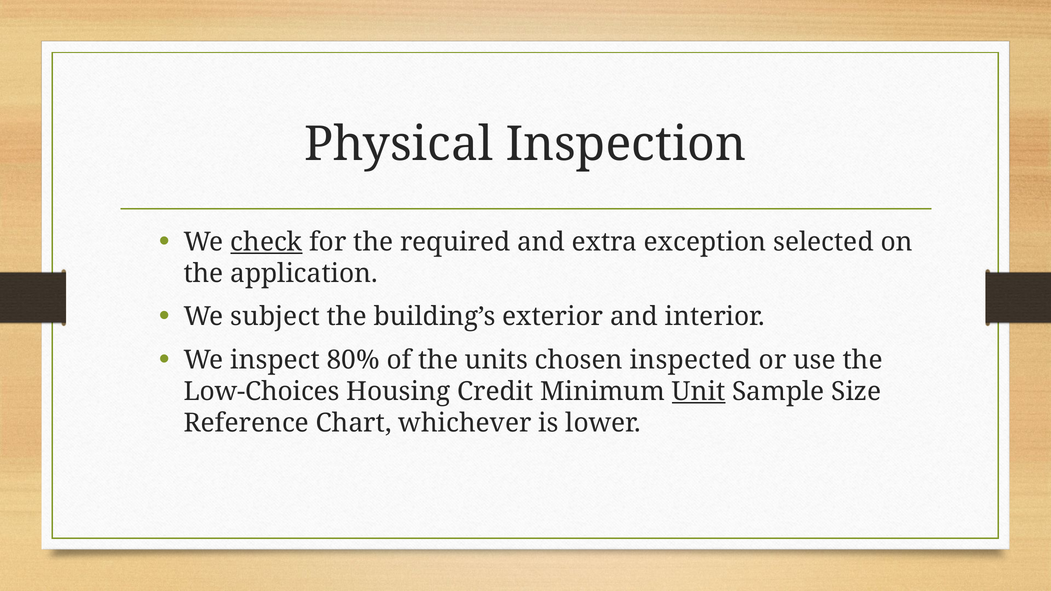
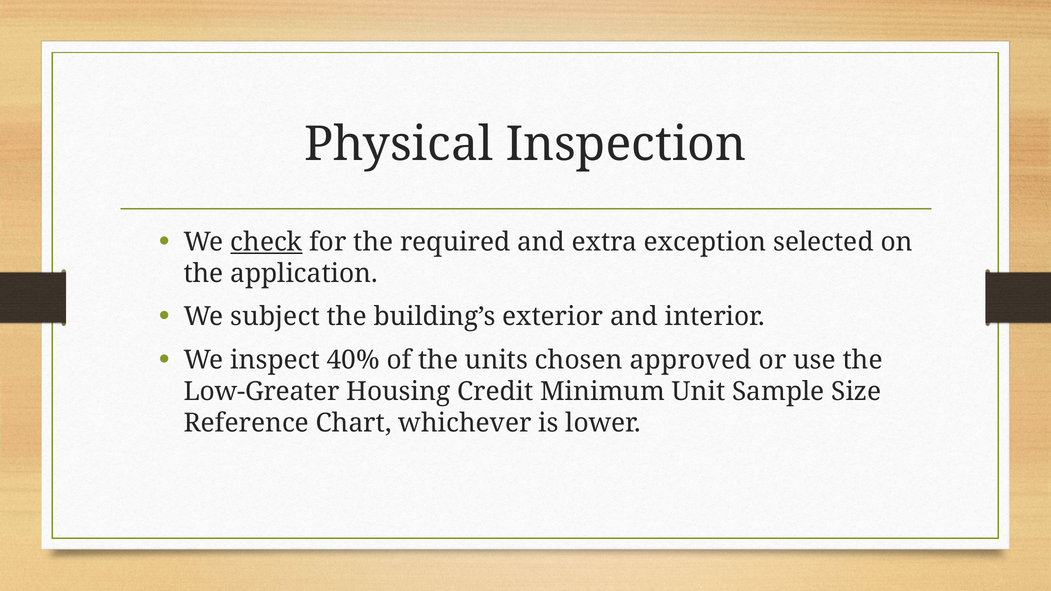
80%: 80% -> 40% (353, 360)
inspected: inspected -> approved (691, 360)
Low-Choices: Low-Choices -> Low-Greater (262, 392)
Unit underline: present -> none (699, 392)
